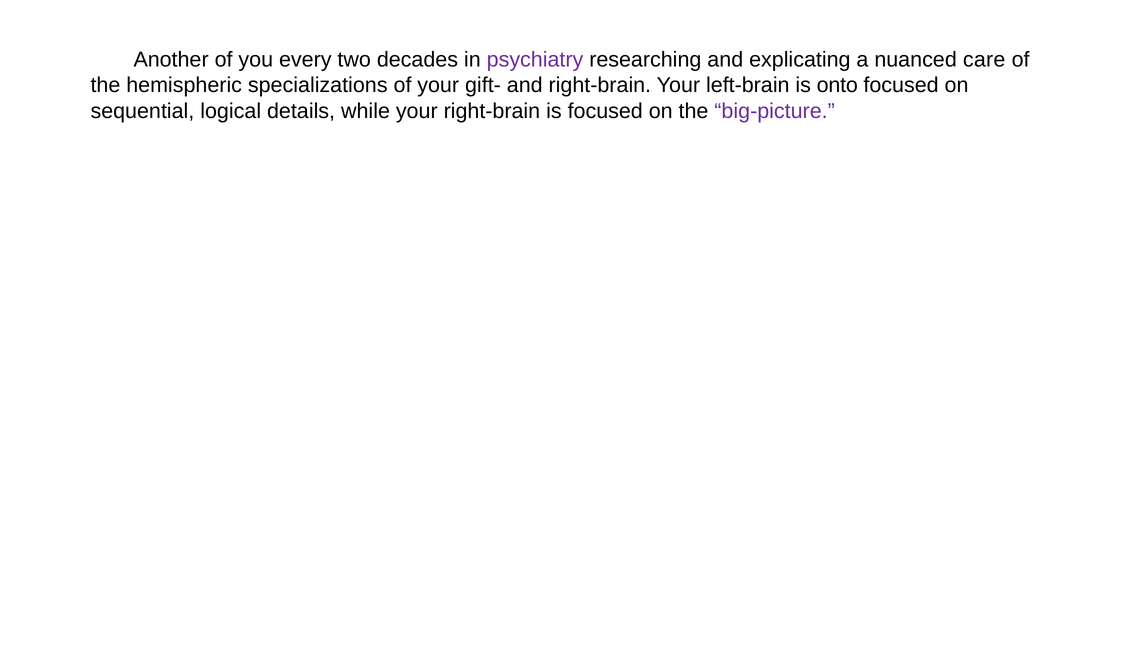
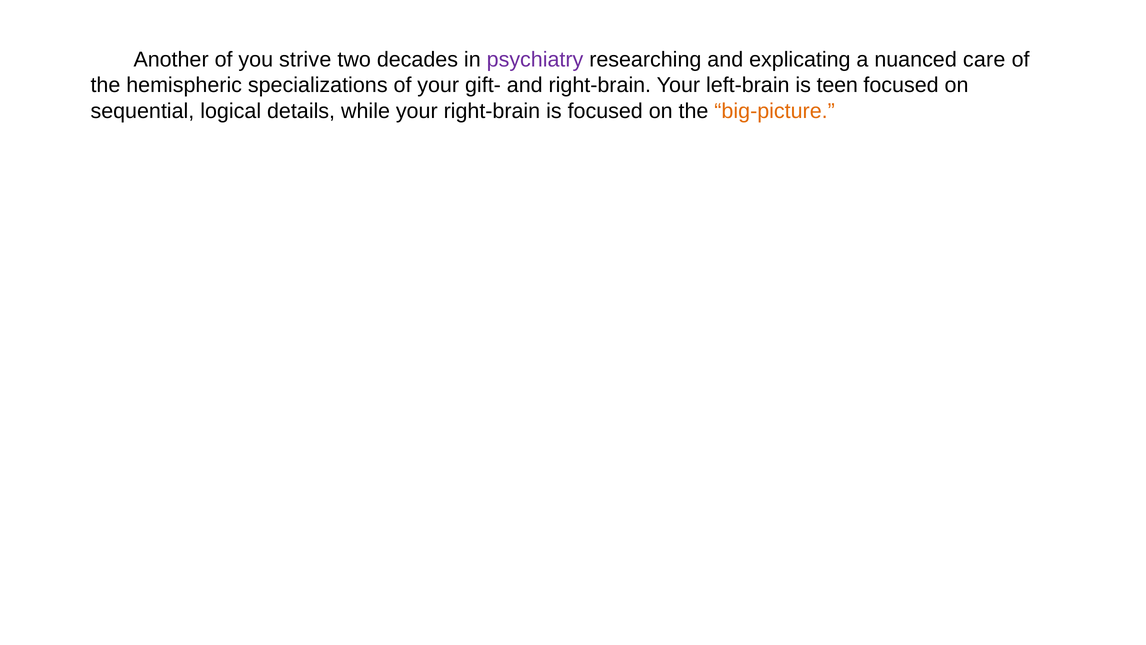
every: every -> strive (305, 59)
onto: onto -> teen (837, 85)
big-picture colour: purple -> orange (775, 111)
